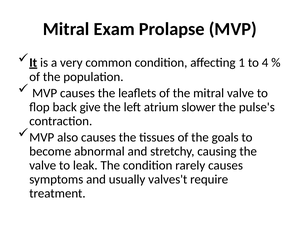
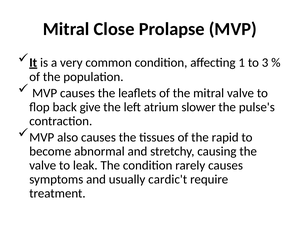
Exam: Exam -> Close (114, 29)
4: 4 -> 3 (265, 63)
goals: goals -> rapid (225, 137)
valves't: valves't -> cardic't (168, 179)
